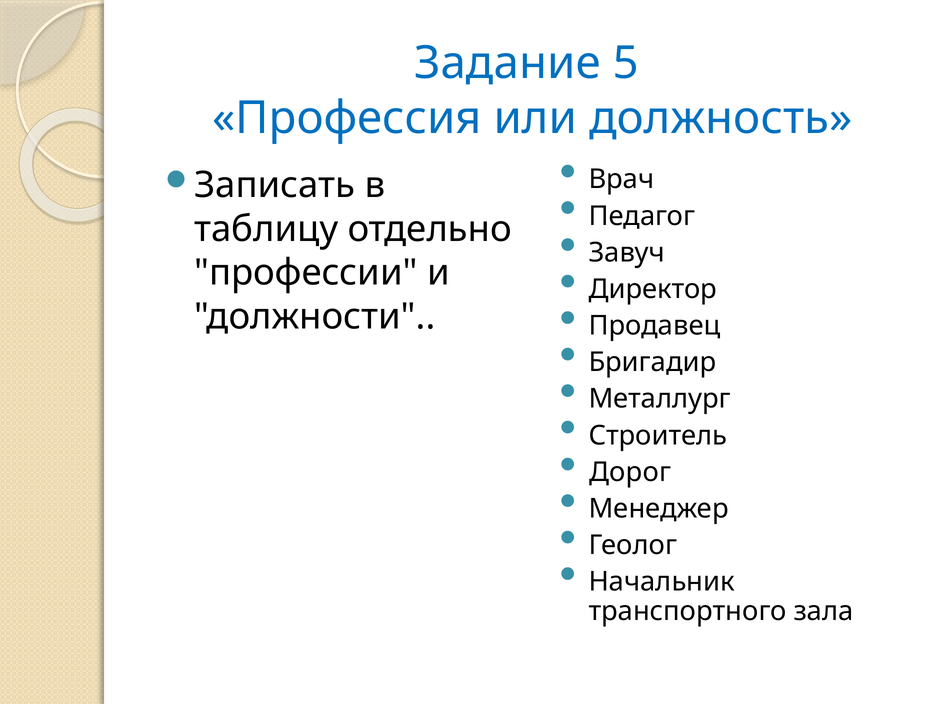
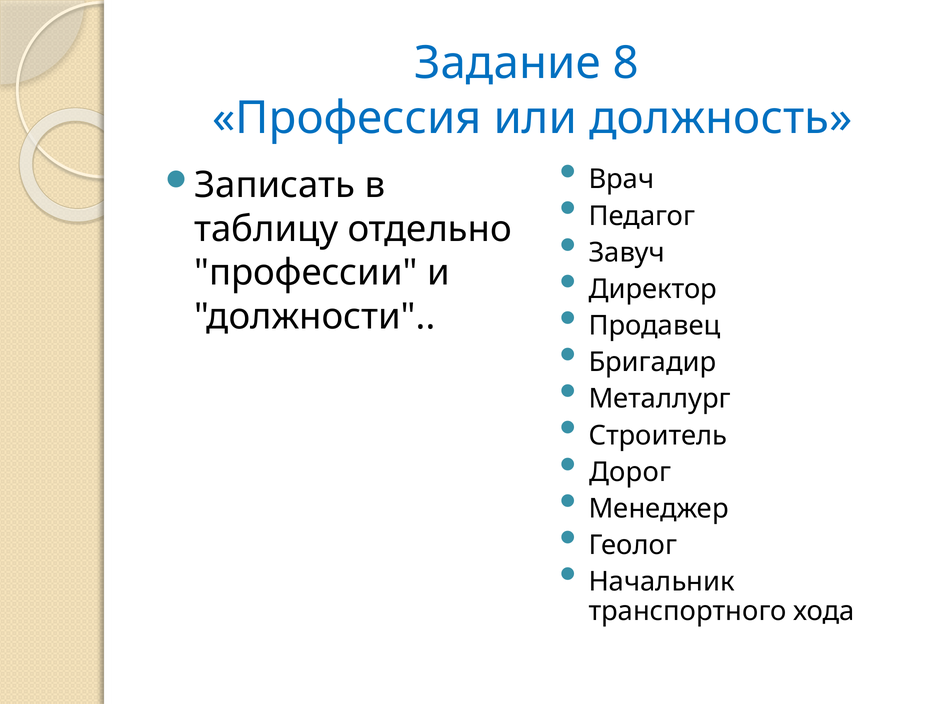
5: 5 -> 8 (626, 63)
зала: зала -> хода (824, 612)
